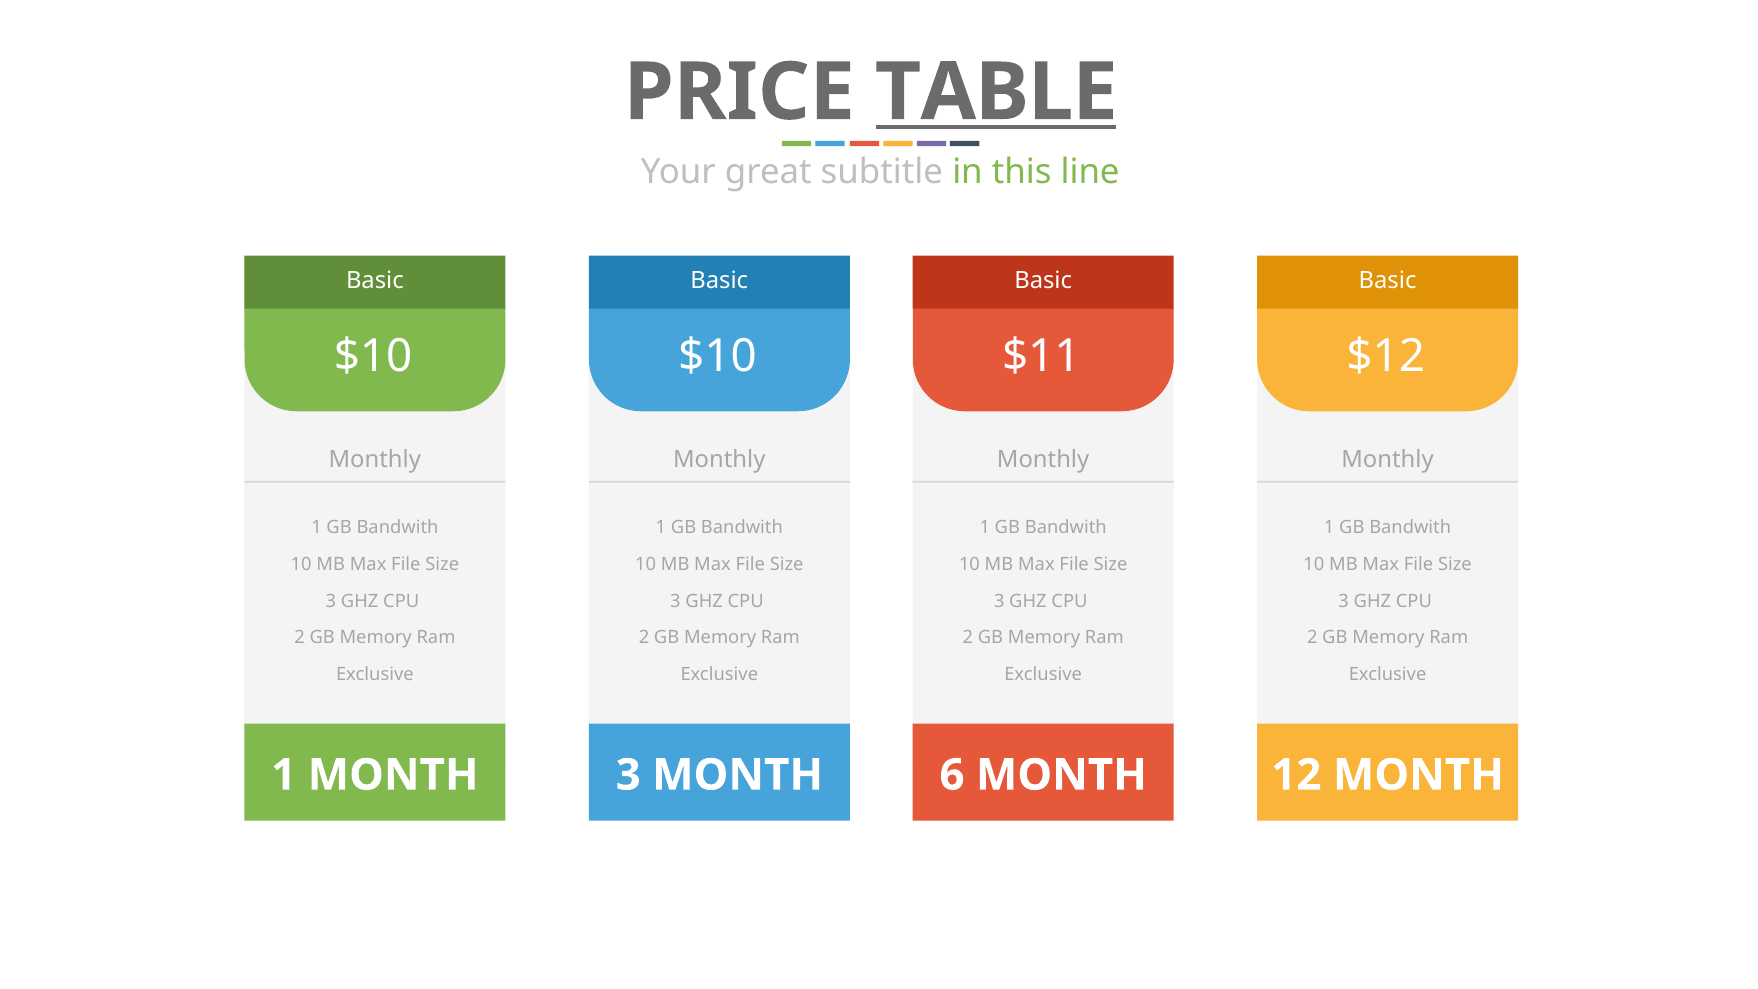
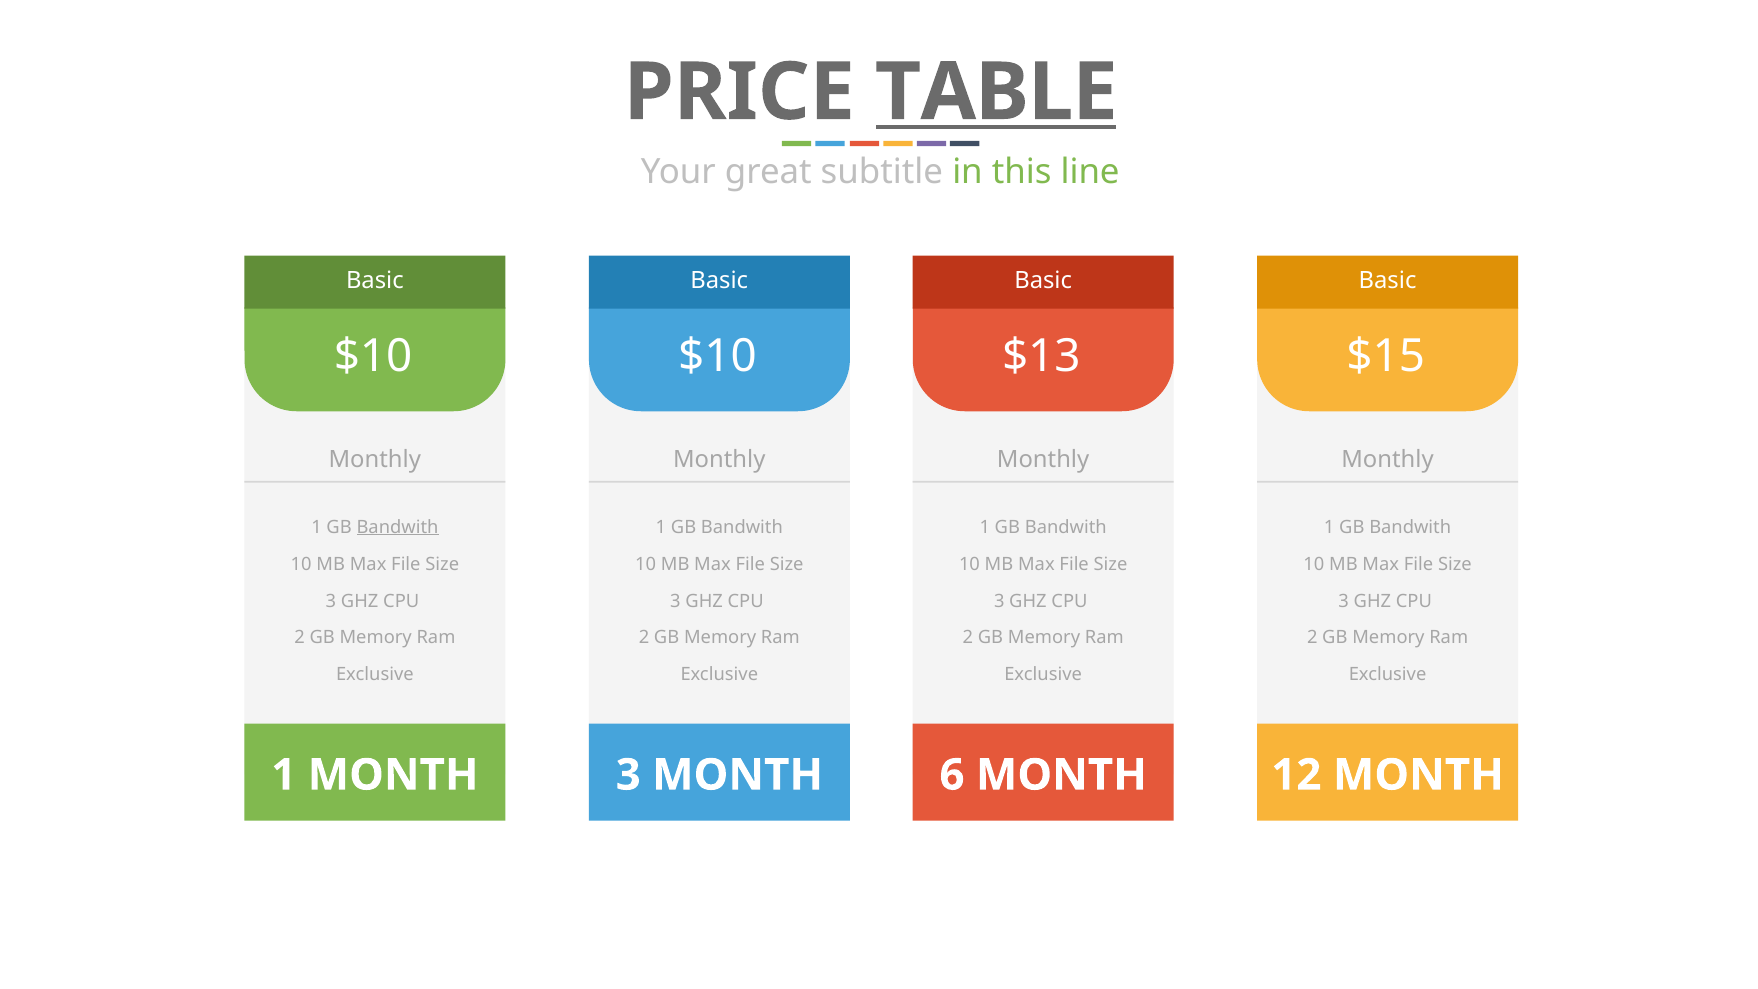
$11: $11 -> $13 (1041, 357)
$12: $12 -> $15 (1386, 357)
Bandwith underline: none -> present (398, 527)
